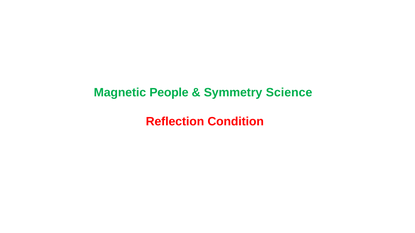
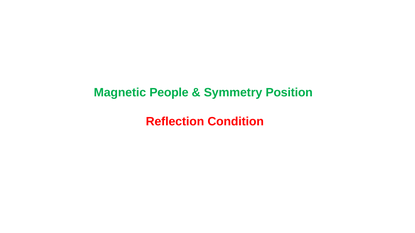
Science: Science -> Position (289, 93)
